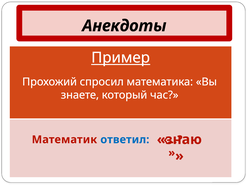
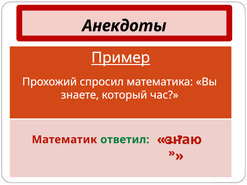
ответил colour: blue -> green (125, 140)
